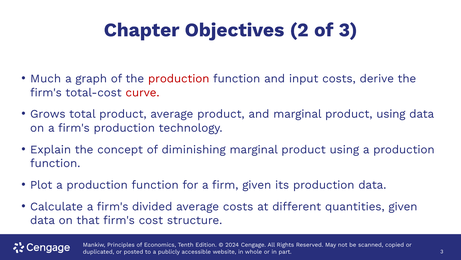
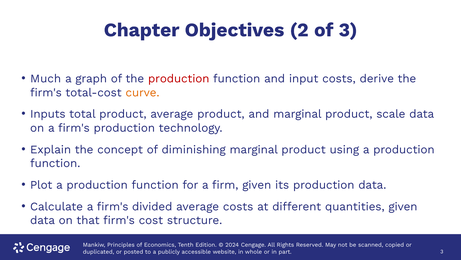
curve colour: red -> orange (143, 92)
Grows: Grows -> Inputs (48, 114)
and marginal product using: using -> scale (391, 114)
